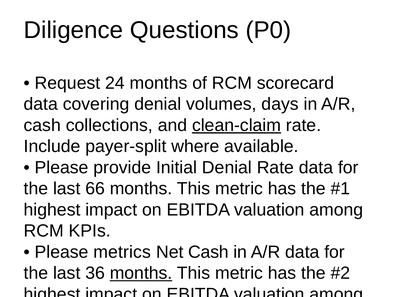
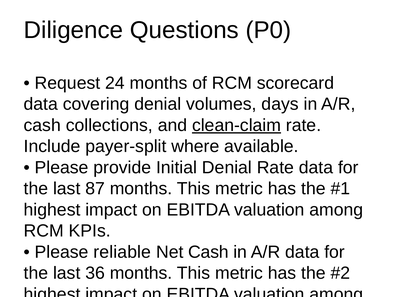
66: 66 -> 87 (95, 189)
metrics: metrics -> reliable (122, 252)
months underline: present -> none (141, 273)
